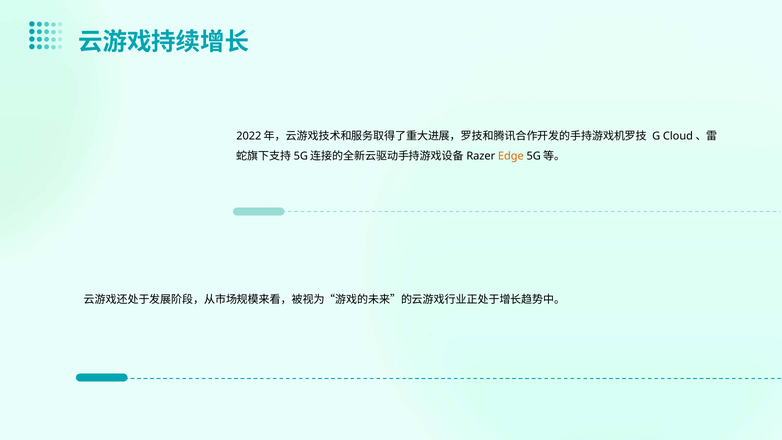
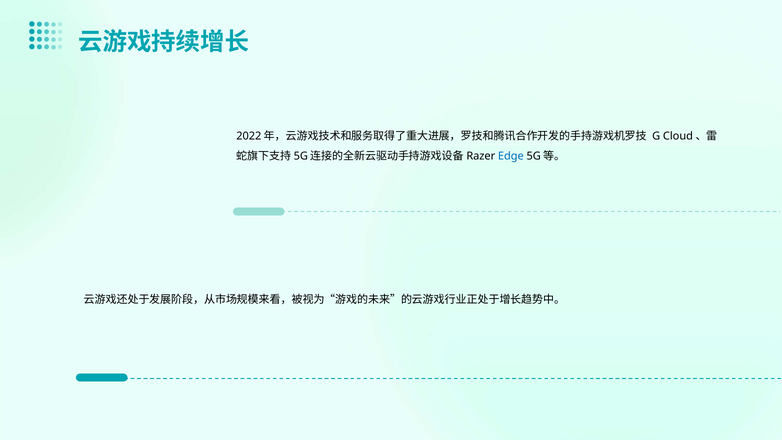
Edge colour: orange -> blue (511, 156)
